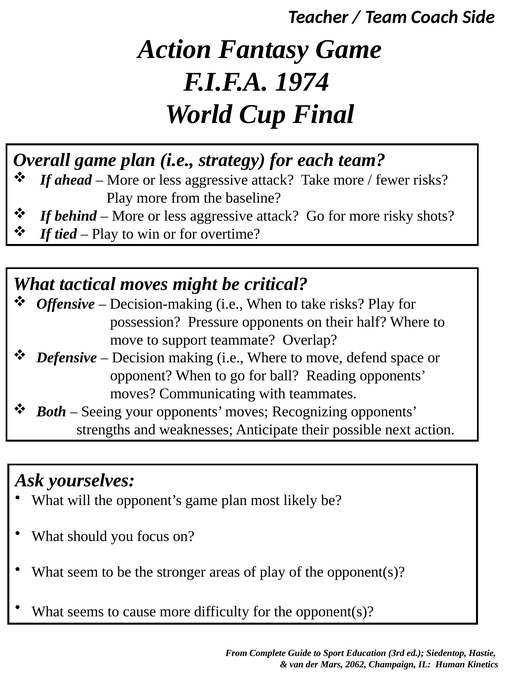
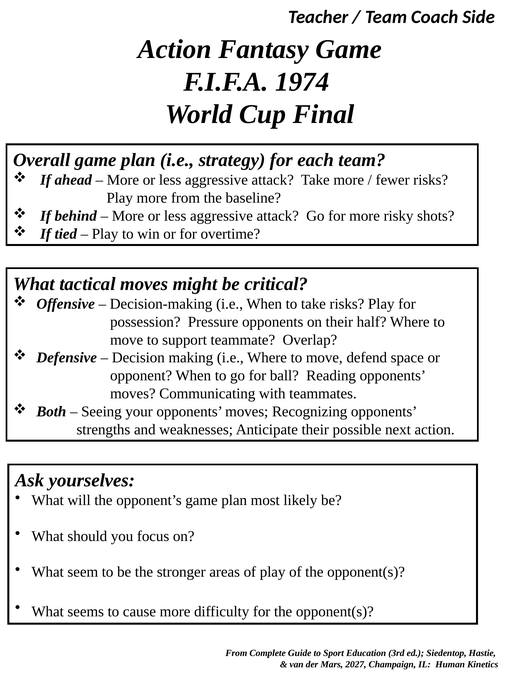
2062: 2062 -> 2027 (356, 665)
